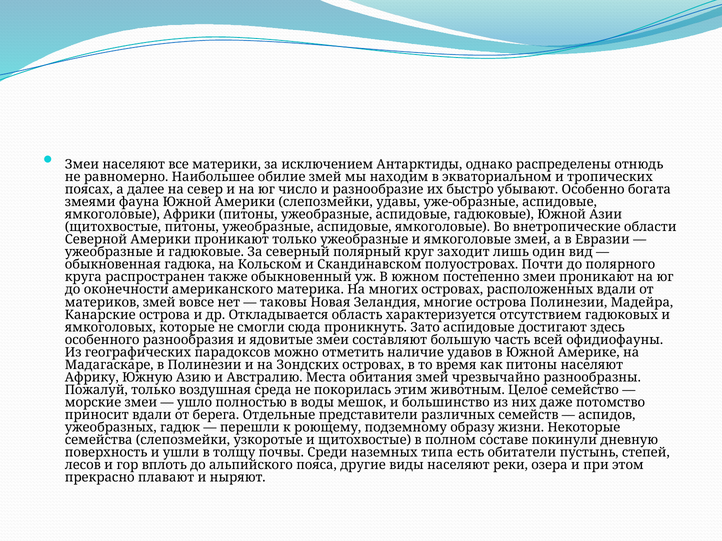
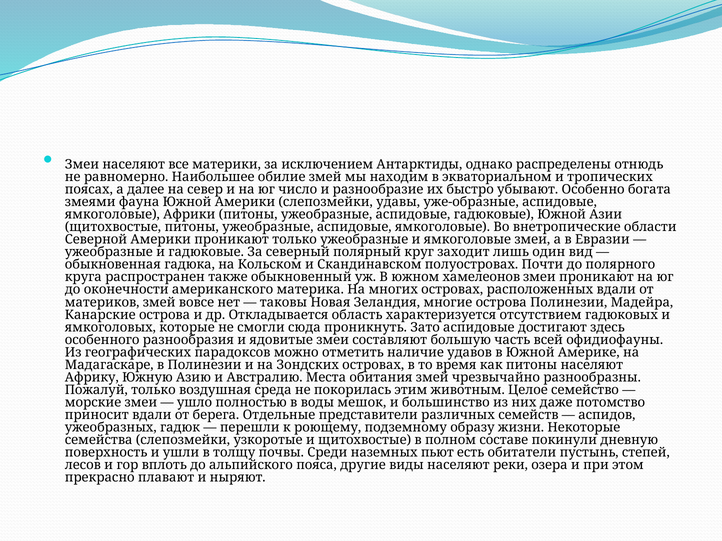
постепенно: постепенно -> хамелеонов (481, 277)
типа: типа -> пьют (437, 453)
